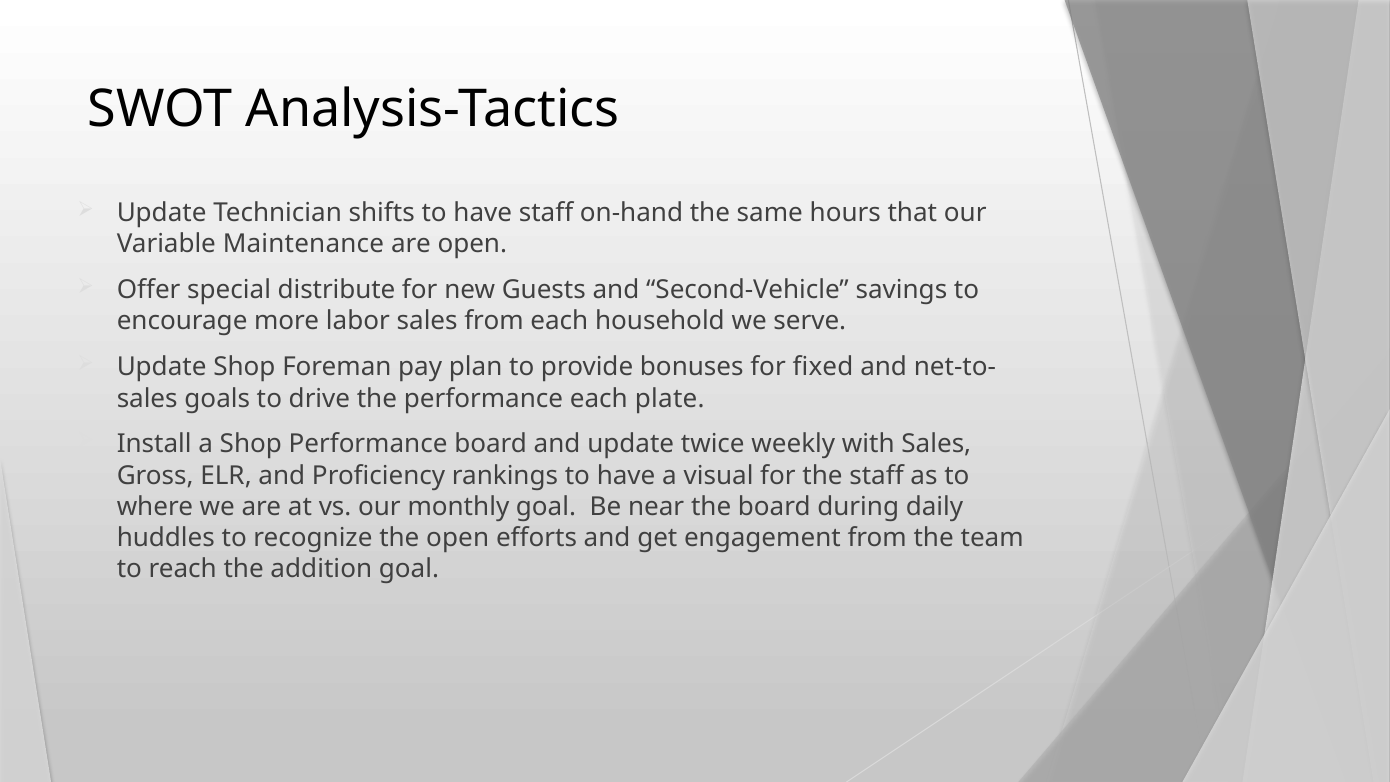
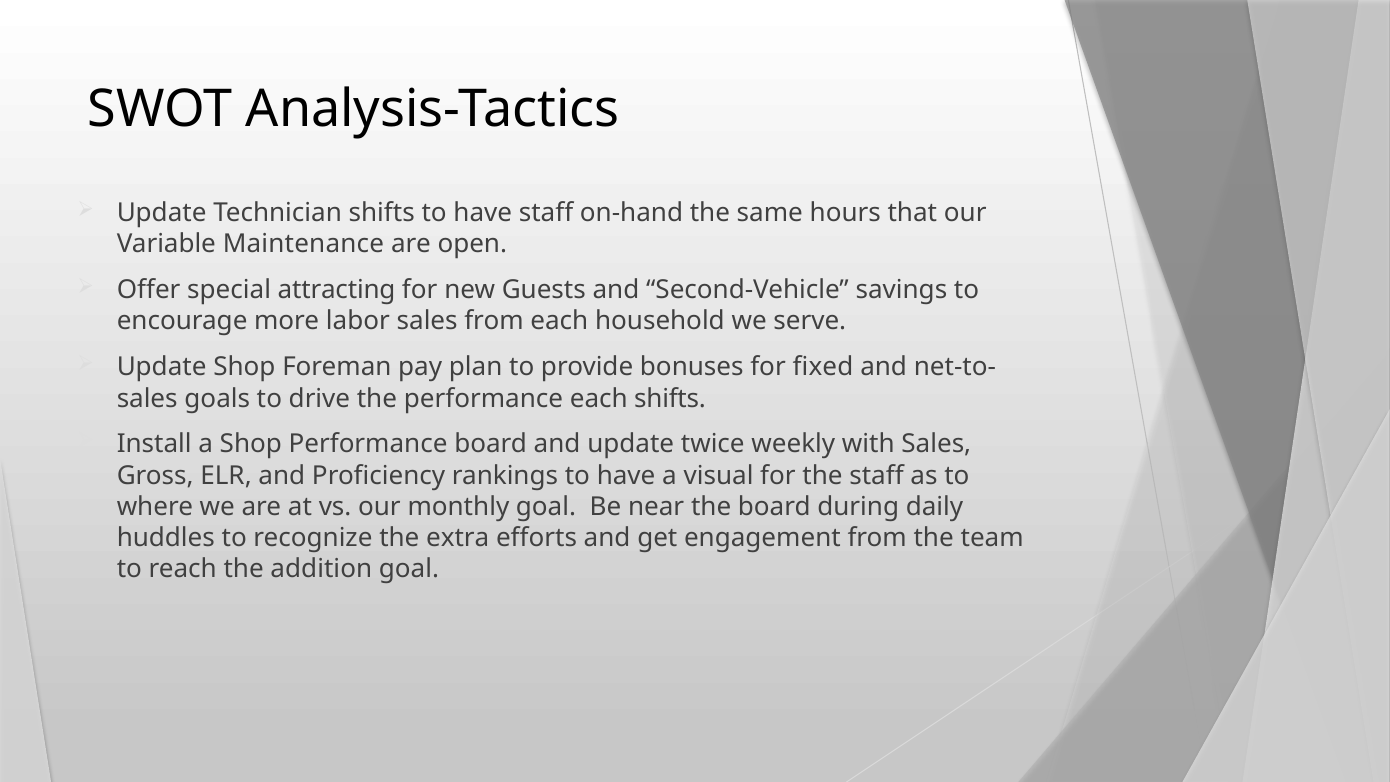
distribute: distribute -> attracting (337, 290)
each plate: plate -> shifts (670, 398)
the open: open -> extra (458, 538)
